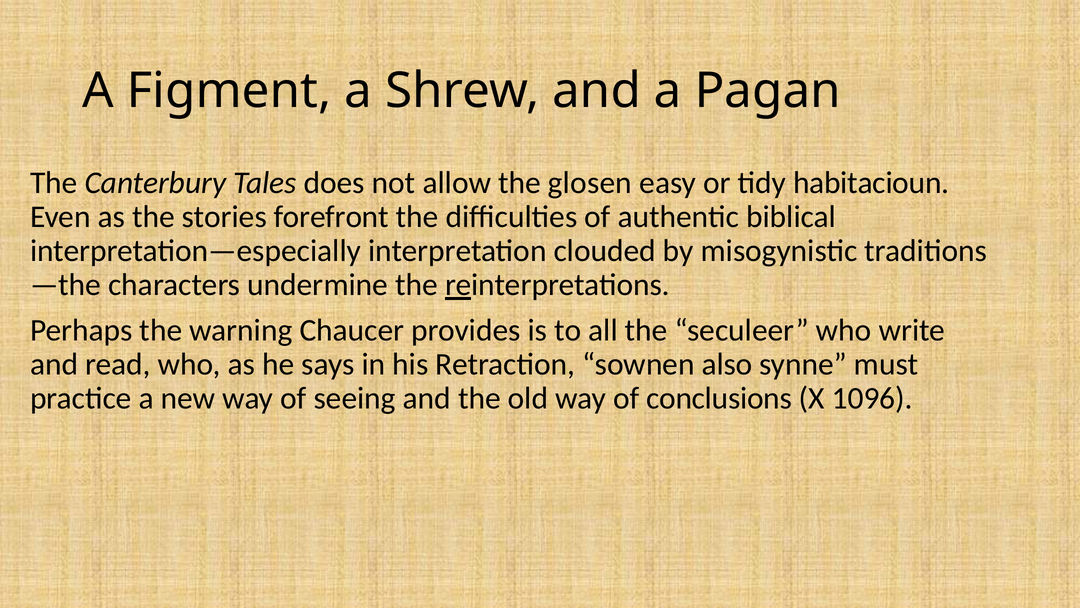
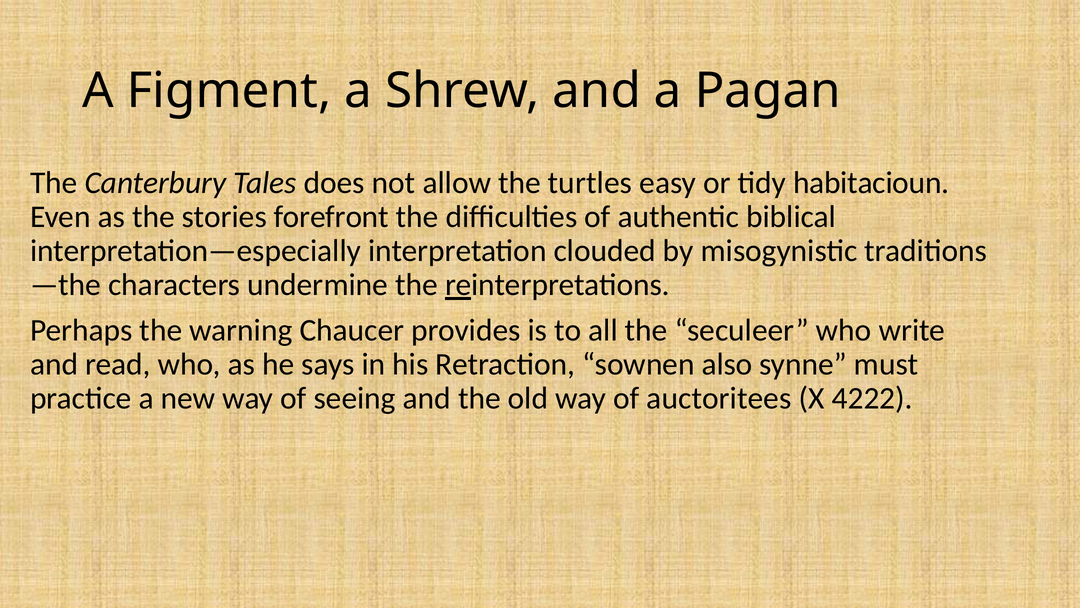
glosen: glosen -> turtles (590, 183)
conclusions: conclusions -> auctoritees (719, 398)
1096: 1096 -> 4222 (872, 398)
